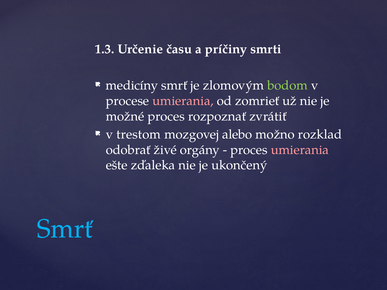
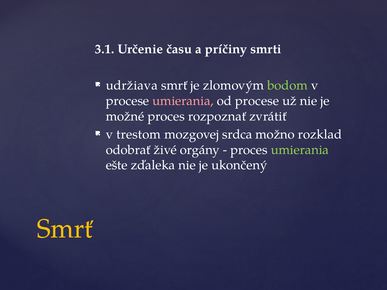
1.3: 1.3 -> 3.1 (105, 49)
medicíny: medicíny -> udržiava (132, 85)
od zomrieť: zomrieť -> procese (257, 101)
alebo: alebo -> srdca (237, 134)
umierania colour: pink -> light green (300, 150)
Smrť colour: light blue -> yellow (65, 229)
